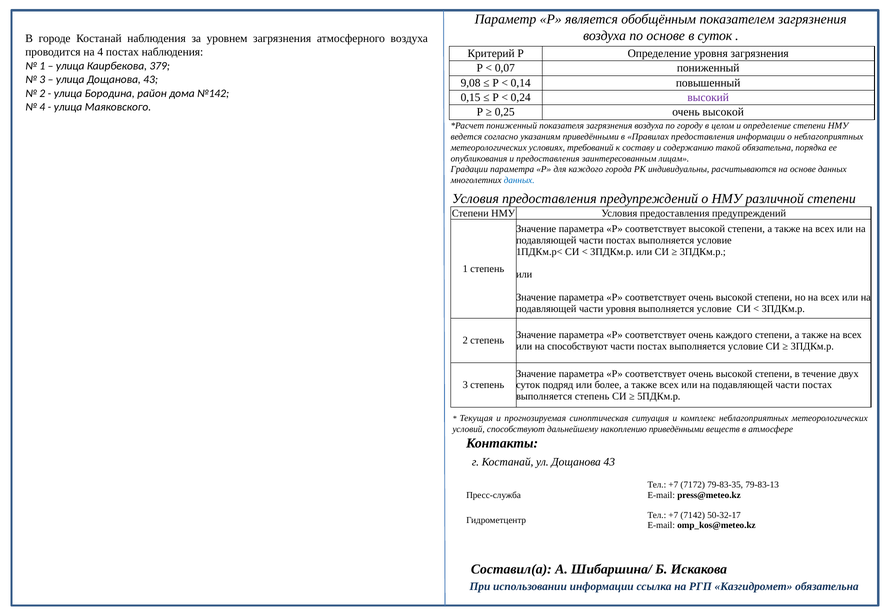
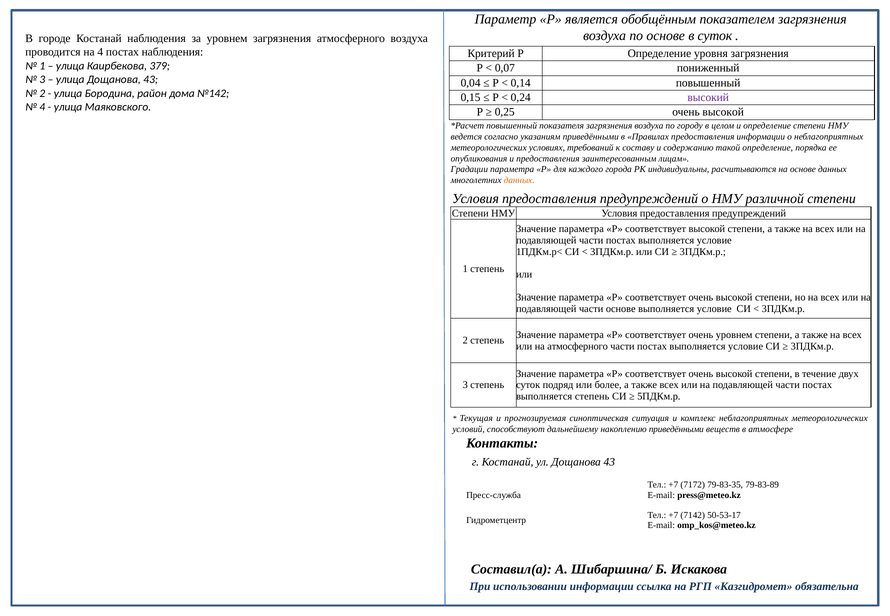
9,08: 9,08 -> 0,04 (471, 83)
пониженный: пониженный -> повышенный (512, 126)
такой обязательна: обязательна -> определение (768, 148)
данных colour: blue -> orange (519, 180)
части уровня: уровня -> основе (621, 309)
очень каждого: каждого -> уровнем (734, 335)
на способствуют: способствуют -> атмосферного (578, 346)
79-83-13: 79-83-13 -> 79-83-89 (762, 485)
50-32-17: 50-32-17 -> 50-53-17 (724, 515)
